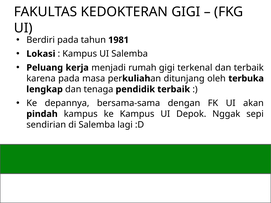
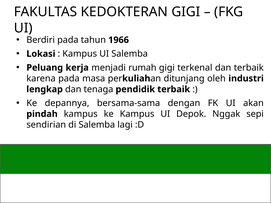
1981: 1981 -> 1966 (119, 40)
terbuka: terbuka -> industri (246, 79)
